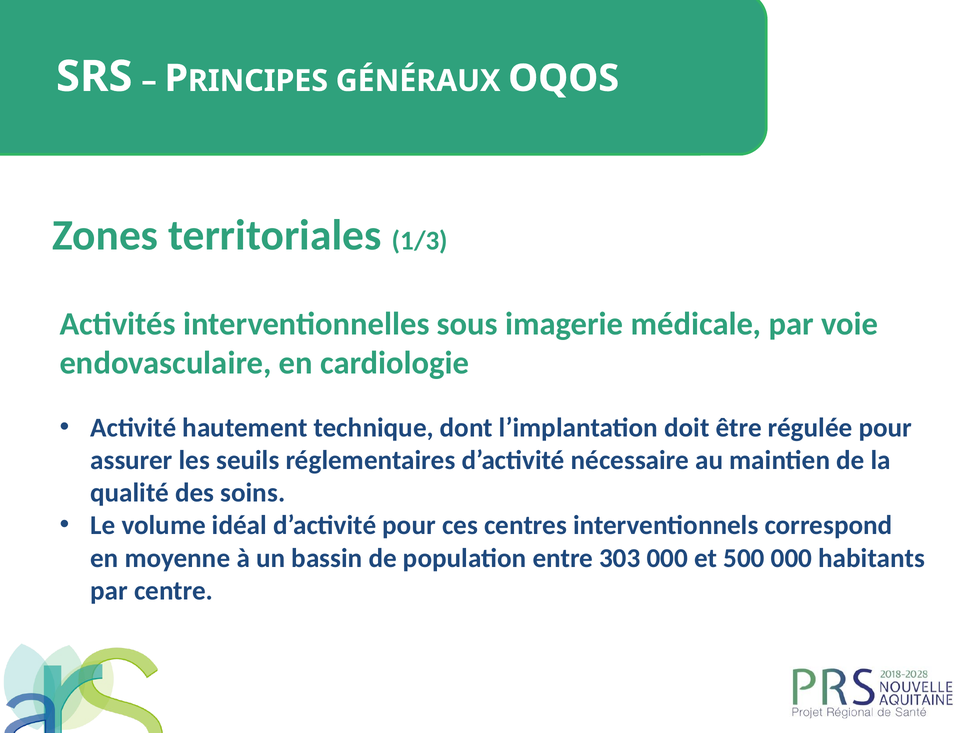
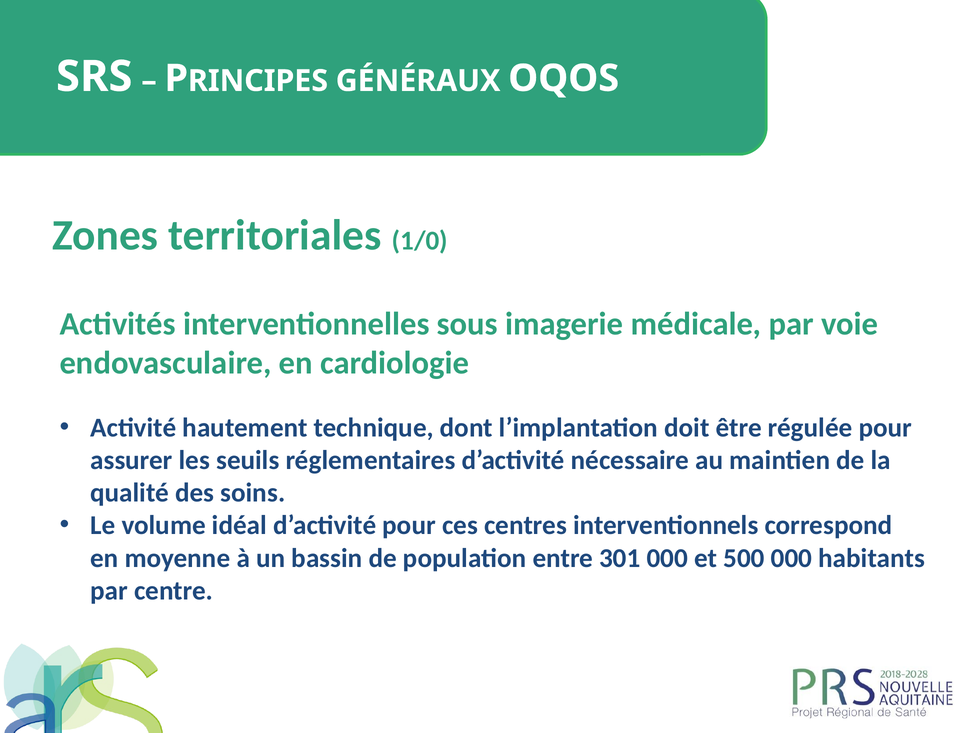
1/3: 1/3 -> 1/0 (420, 241)
303: 303 -> 301 (620, 559)
